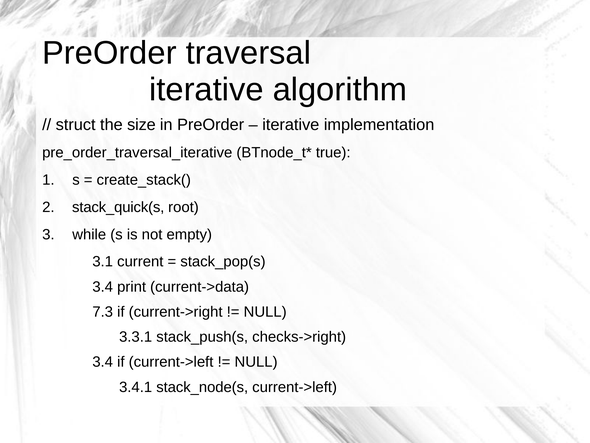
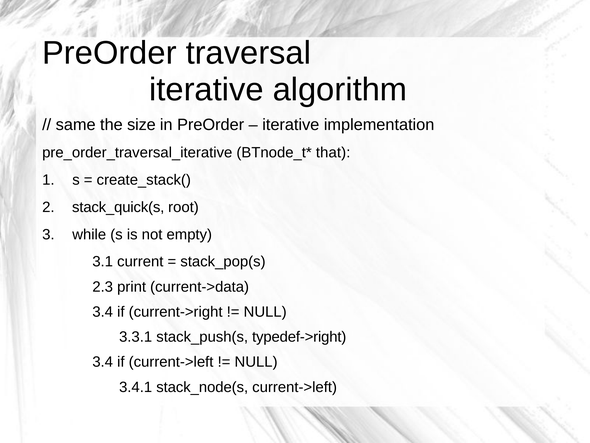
struct: struct -> same (76, 125)
true: true -> that (333, 153)
3.4: 3.4 -> 2.3 (103, 286)
7.3: 7.3 -> 3.4 (103, 311)
checks->right: checks->right -> typedef->right (299, 337)
